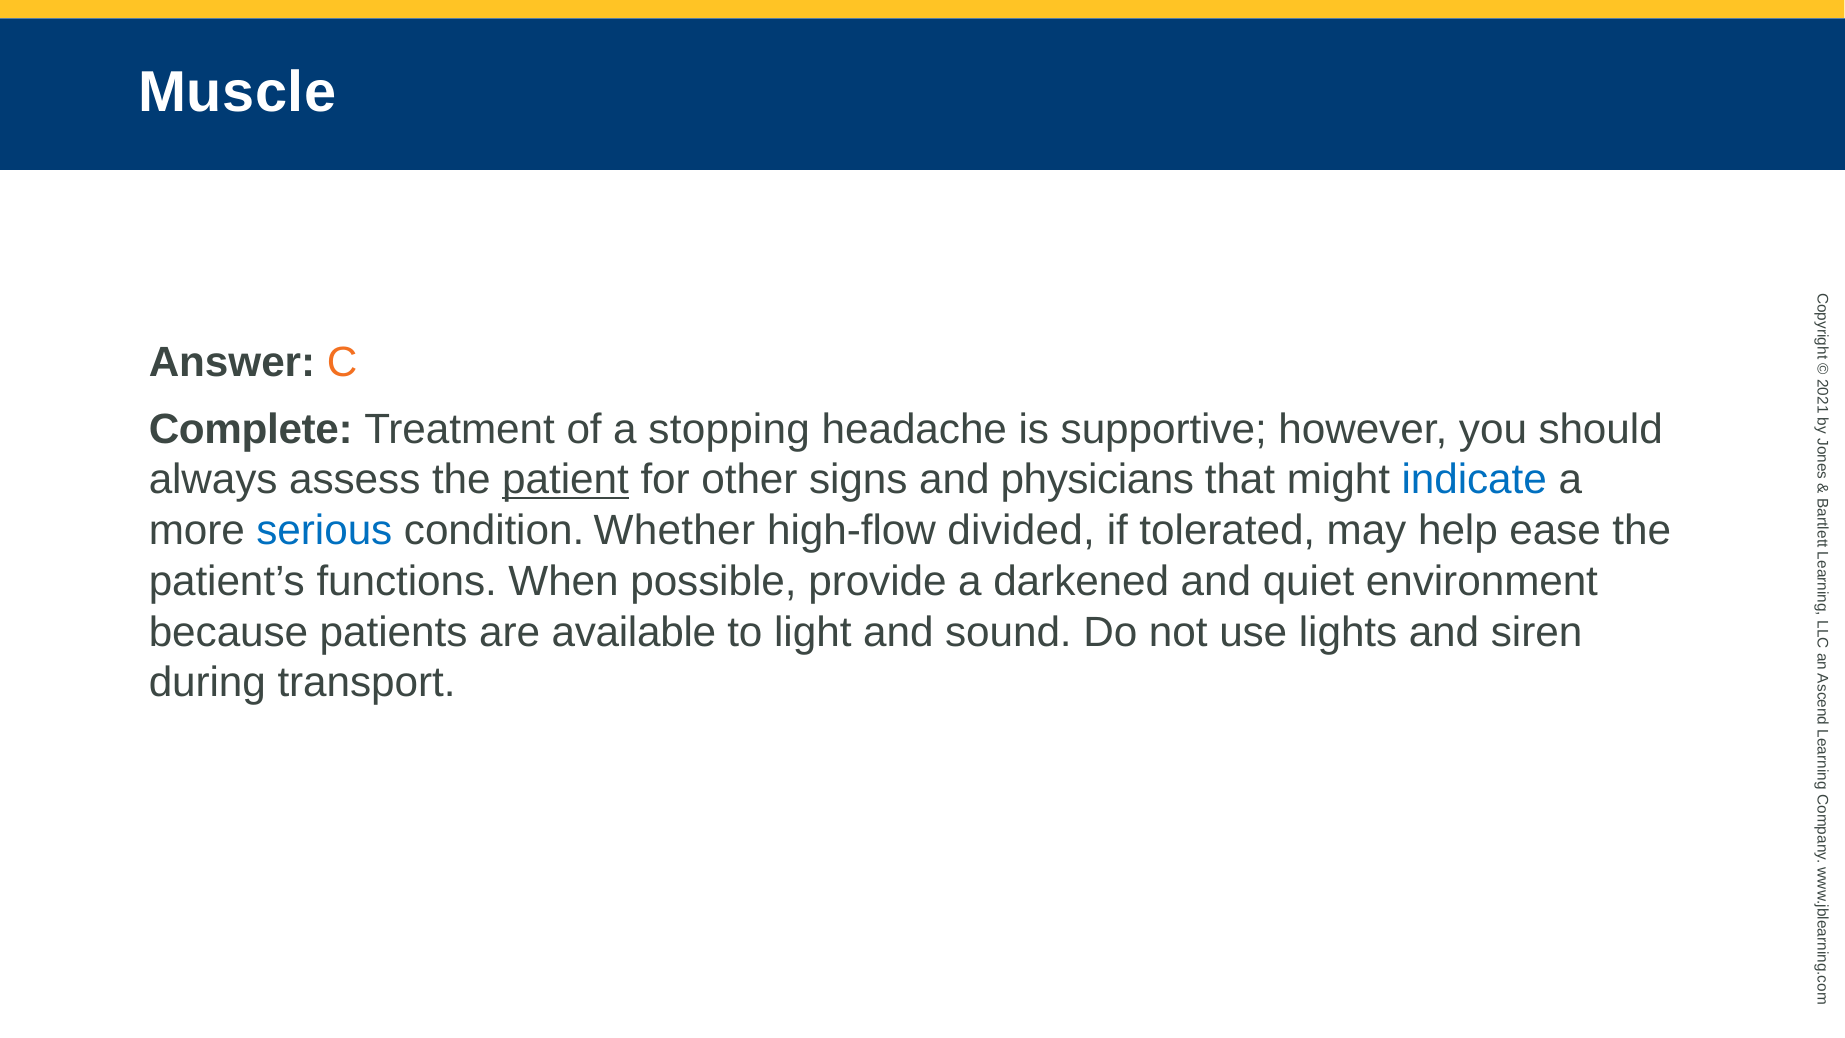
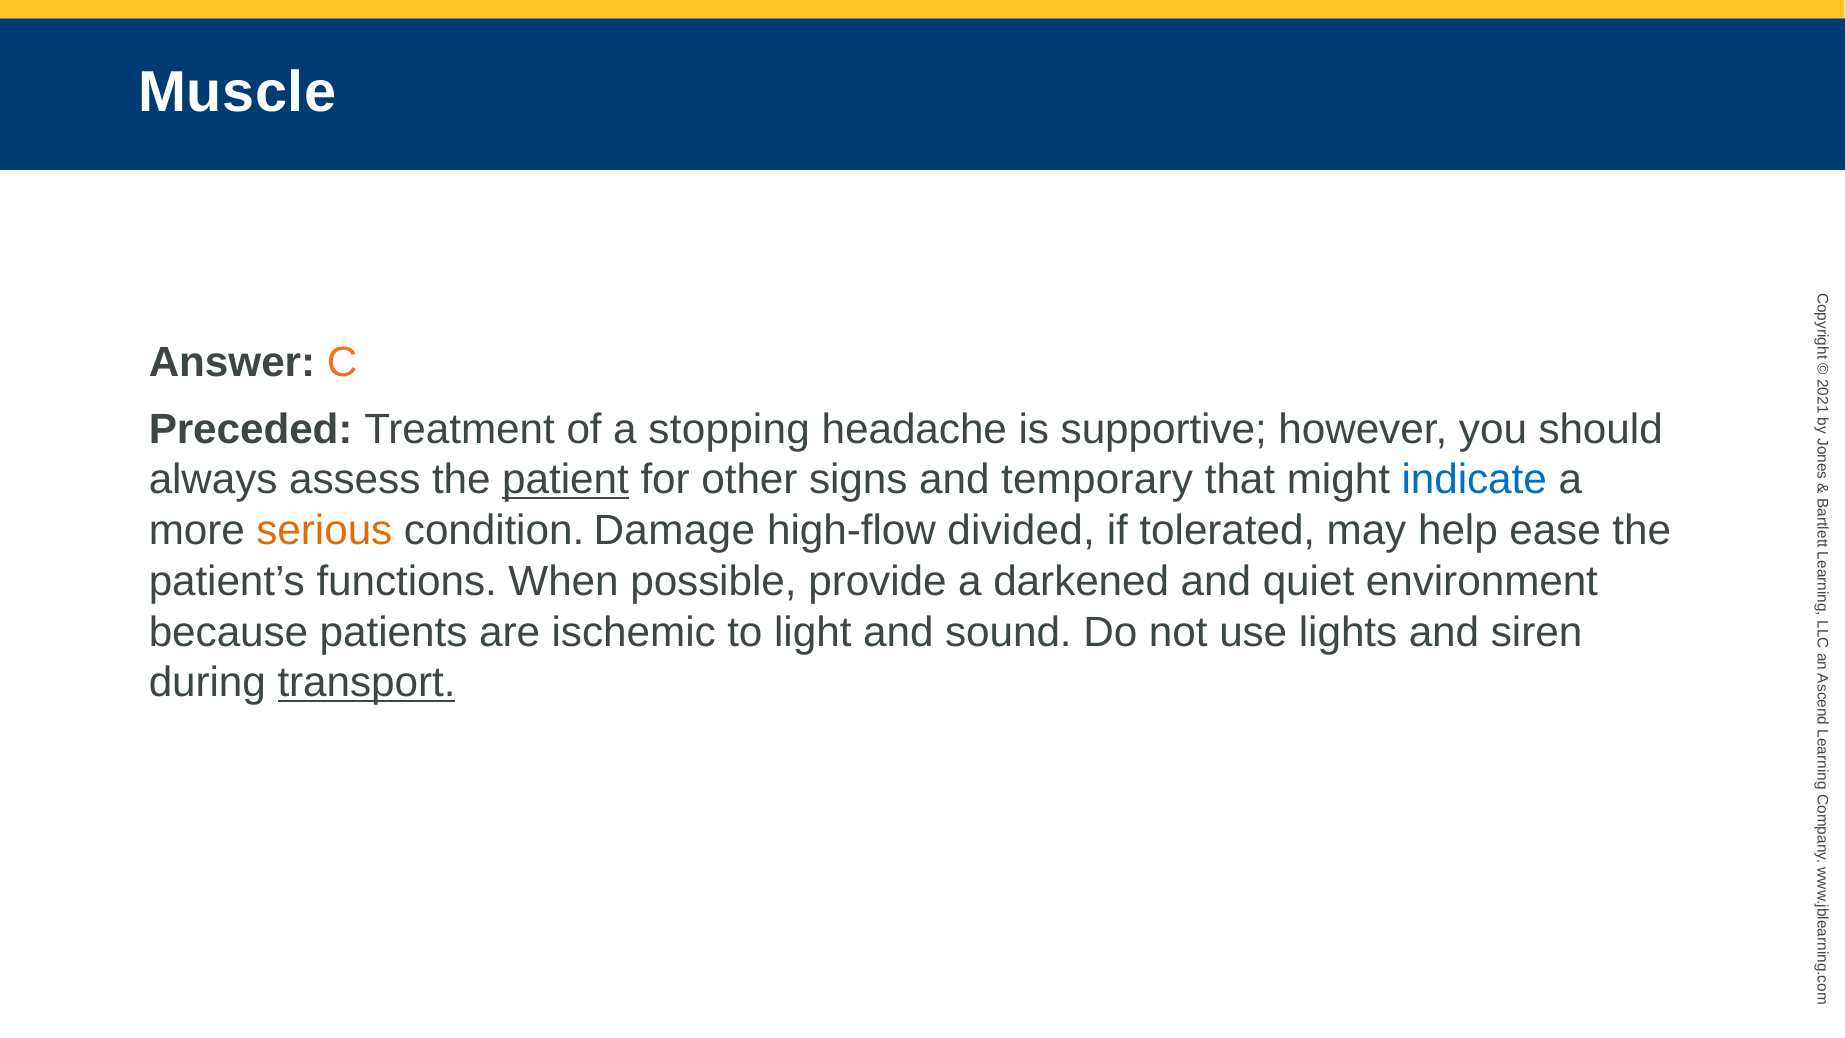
Complete: Complete -> Preceded (251, 429)
physicians: physicians -> temporary (1097, 480)
serious colour: blue -> orange (324, 531)
Whether: Whether -> Damage (674, 531)
available: available -> ischemic (634, 632)
transport underline: none -> present (366, 683)
